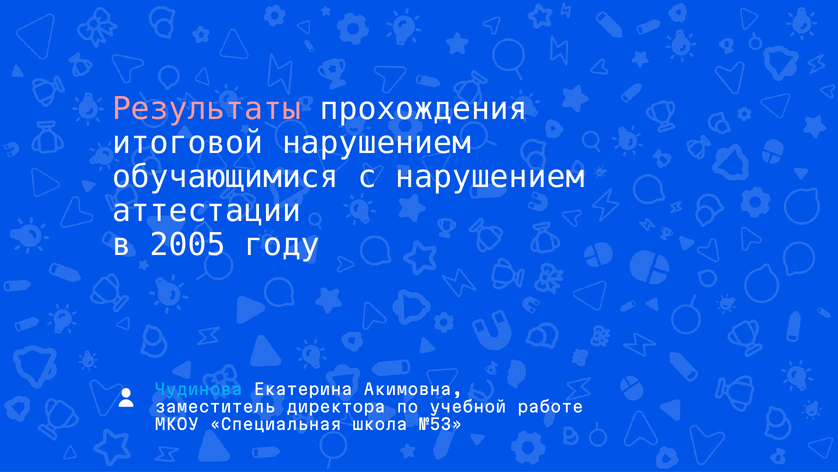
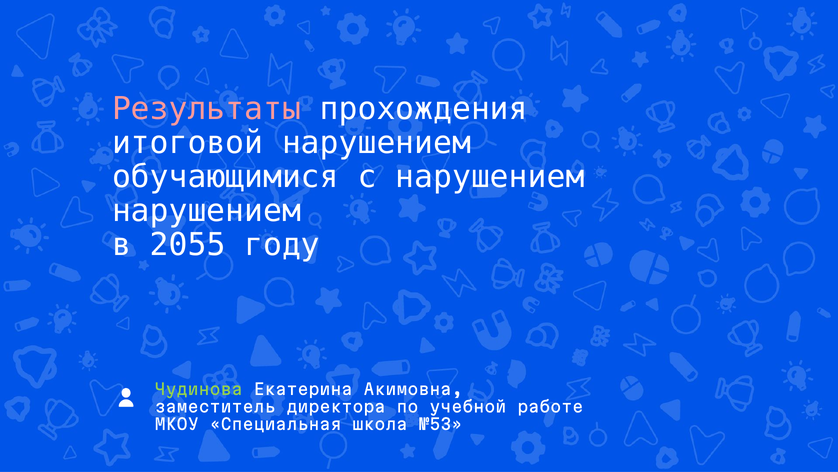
аттестации: аттестации -> нарушением (207, 211)
2005: 2005 -> 2055 (188, 245)
Чудинова colour: light blue -> light green (199, 389)
